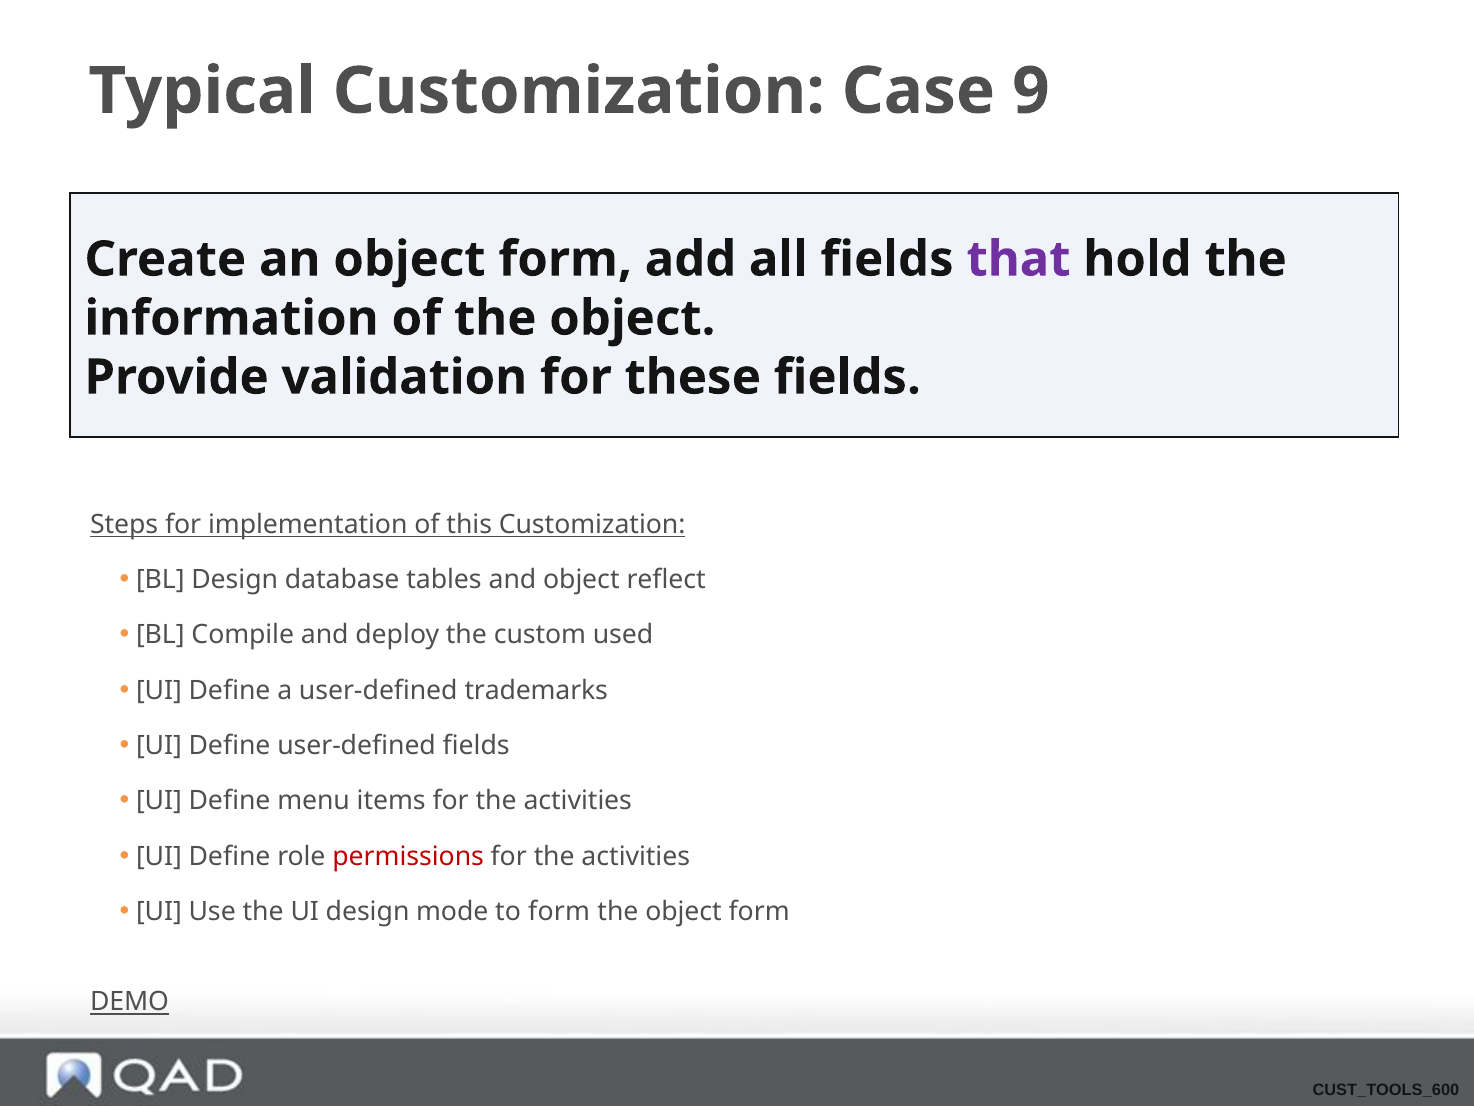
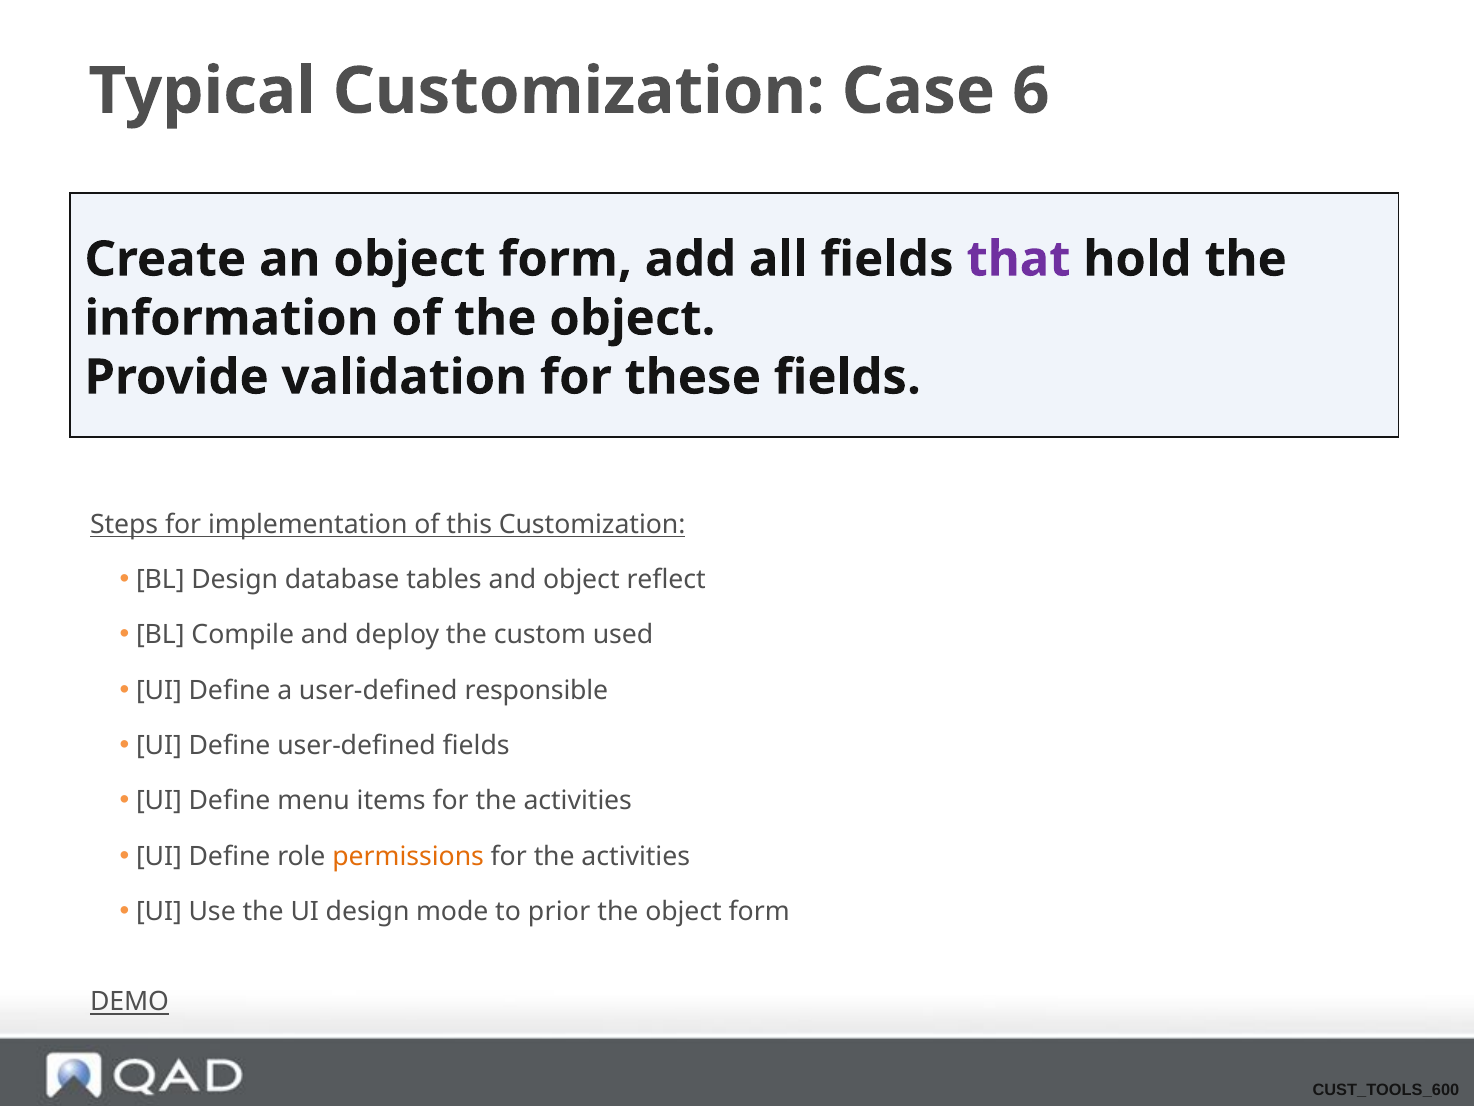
9: 9 -> 6 (1031, 91)
trademarks: trademarks -> responsible (536, 690)
permissions colour: red -> orange (408, 856)
to form: form -> prior (559, 911)
